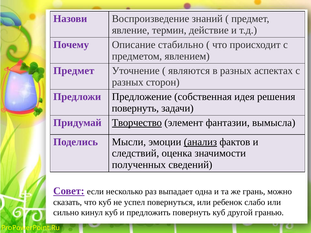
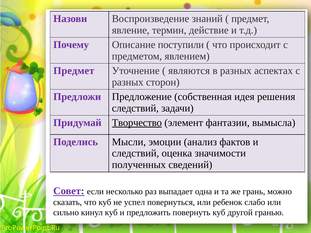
стабильно: стабильно -> поступили (181, 45)
повернуть: повернуть -> следствий (135, 108)
анализ underline: present -> none (200, 142)
